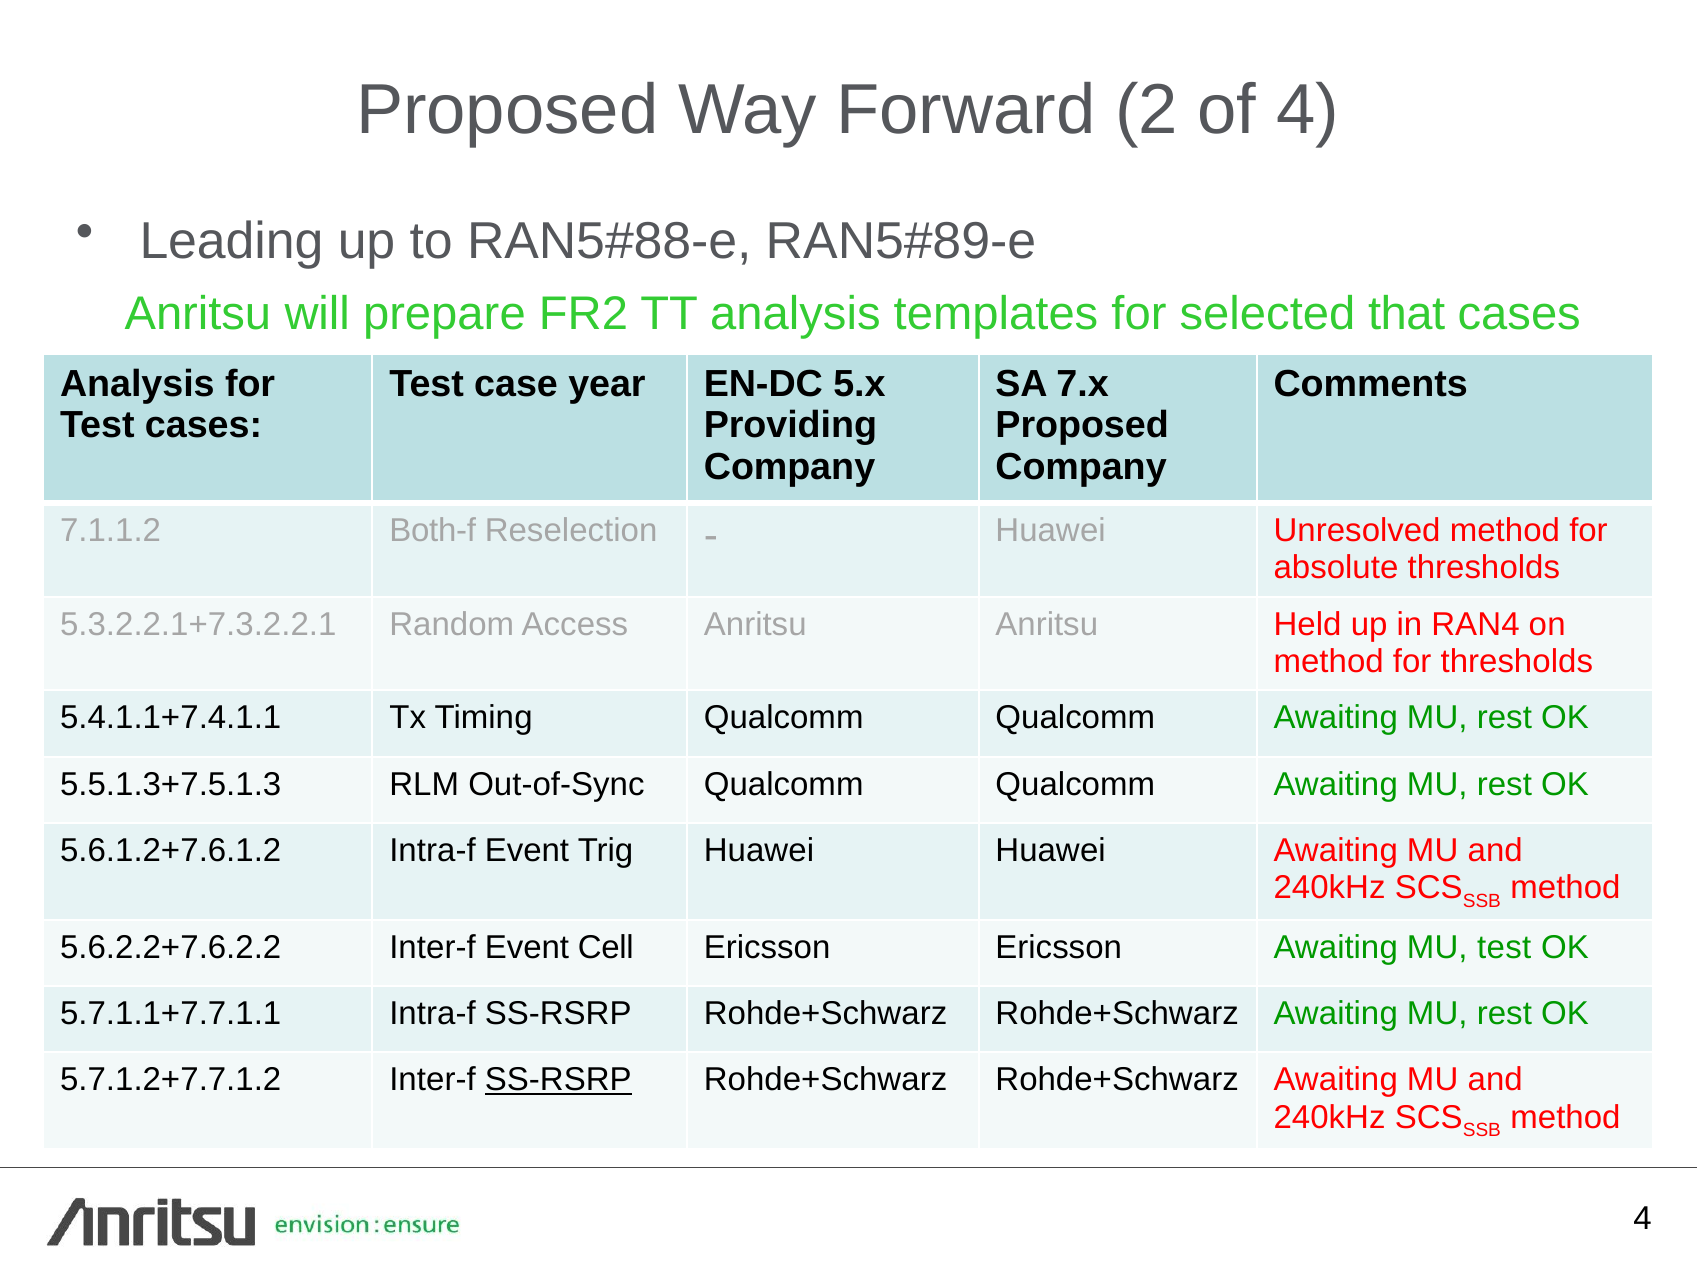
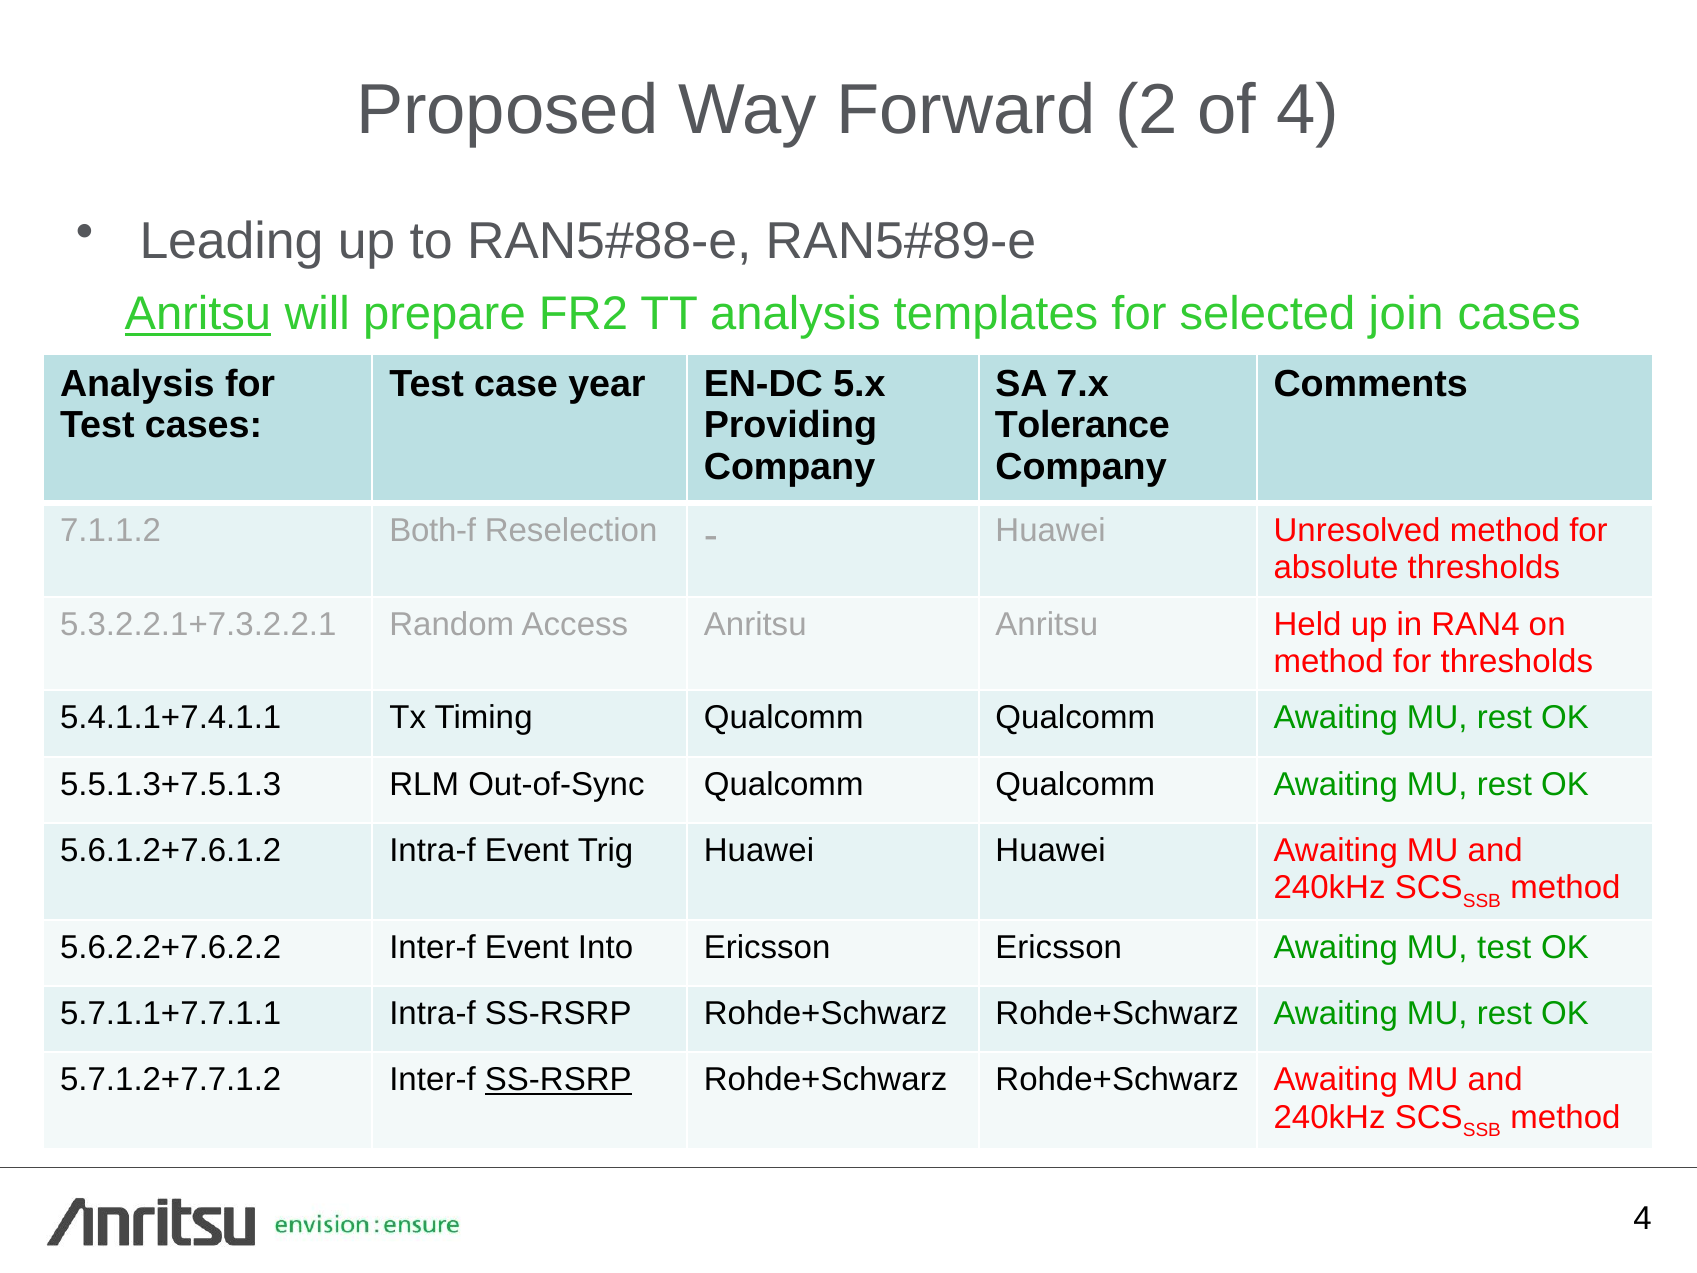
Anritsu underline: none -> present (198, 314)
that: that -> join (1406, 314)
Proposed: Proposed -> Tolerance (1082, 425)
Cell: Cell -> Into (605, 947)
